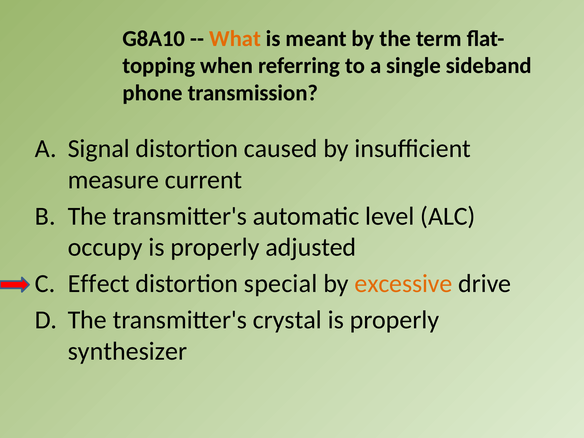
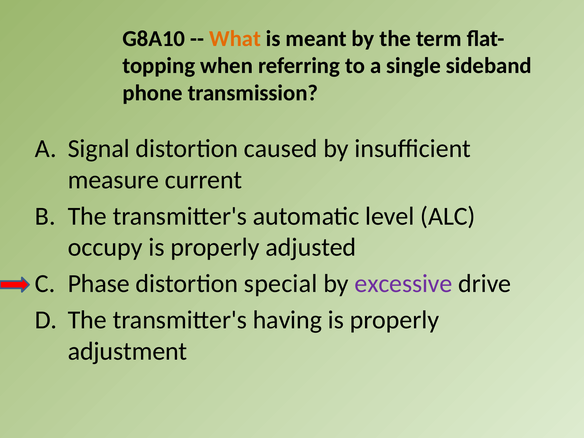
Effect: Effect -> Phase (99, 284)
excessive colour: orange -> purple (404, 284)
crystal: crystal -> having (287, 320)
synthesizer: synthesizer -> adjustment (128, 351)
